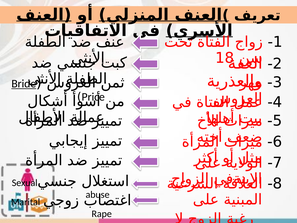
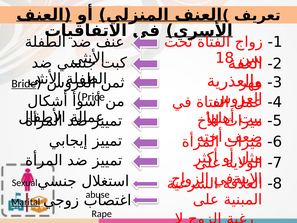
Marital underline: none -> present (26, 202)
